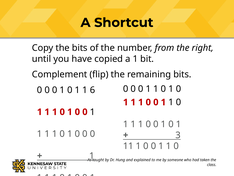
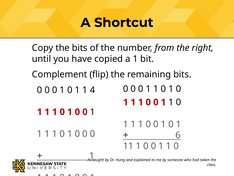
6: 6 -> 4 (92, 90)
3: 3 -> 6 (178, 135)
